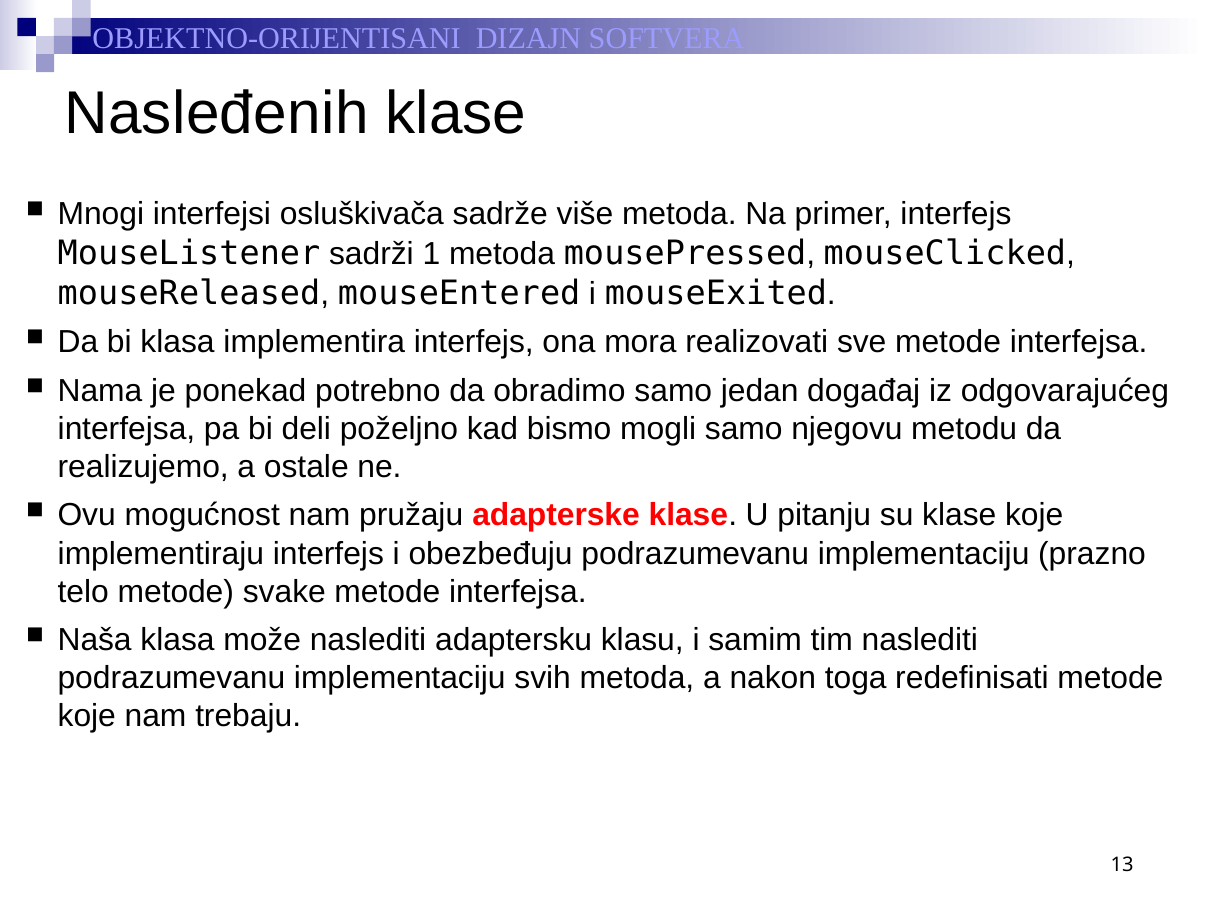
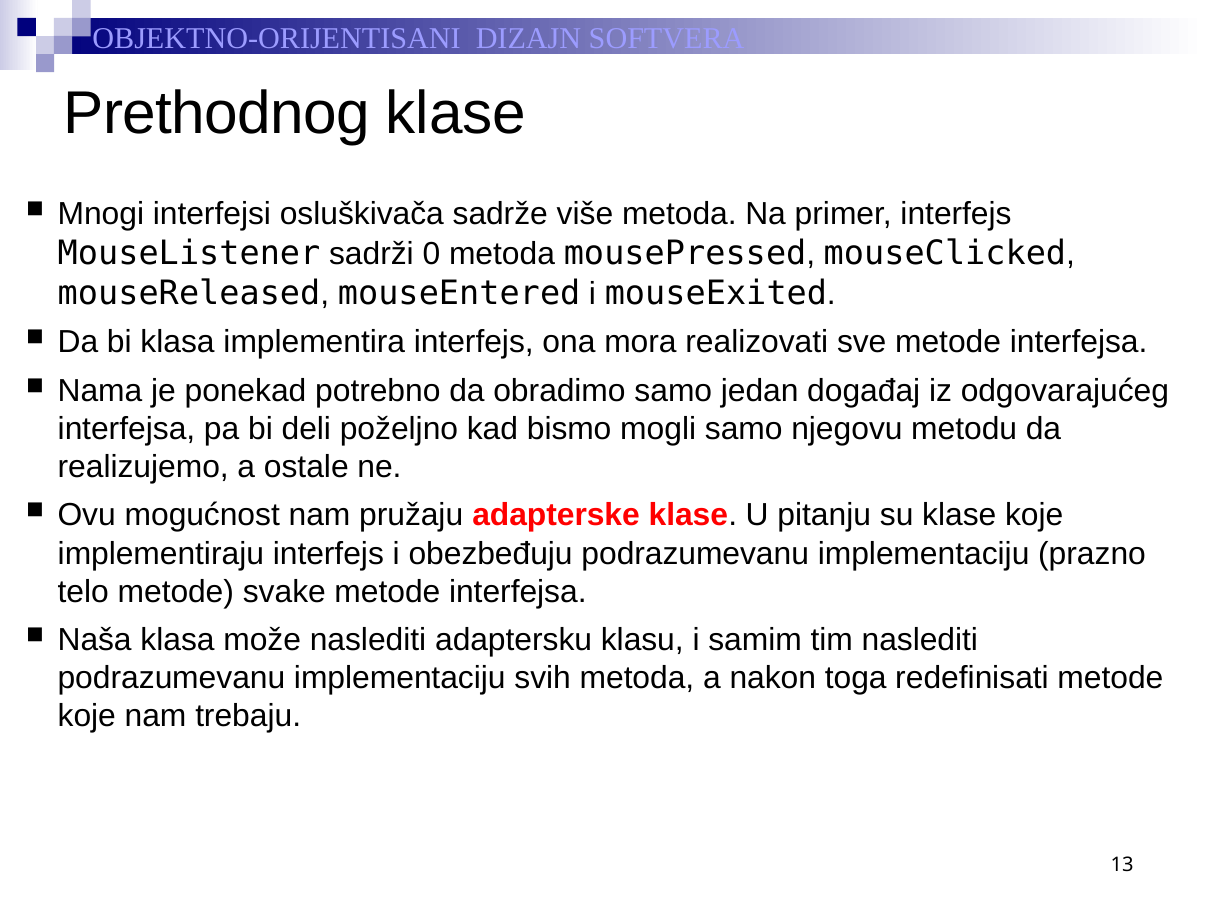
Nasleđenih: Nasleđenih -> Prethodnog (217, 113)
1: 1 -> 0 (431, 253)
